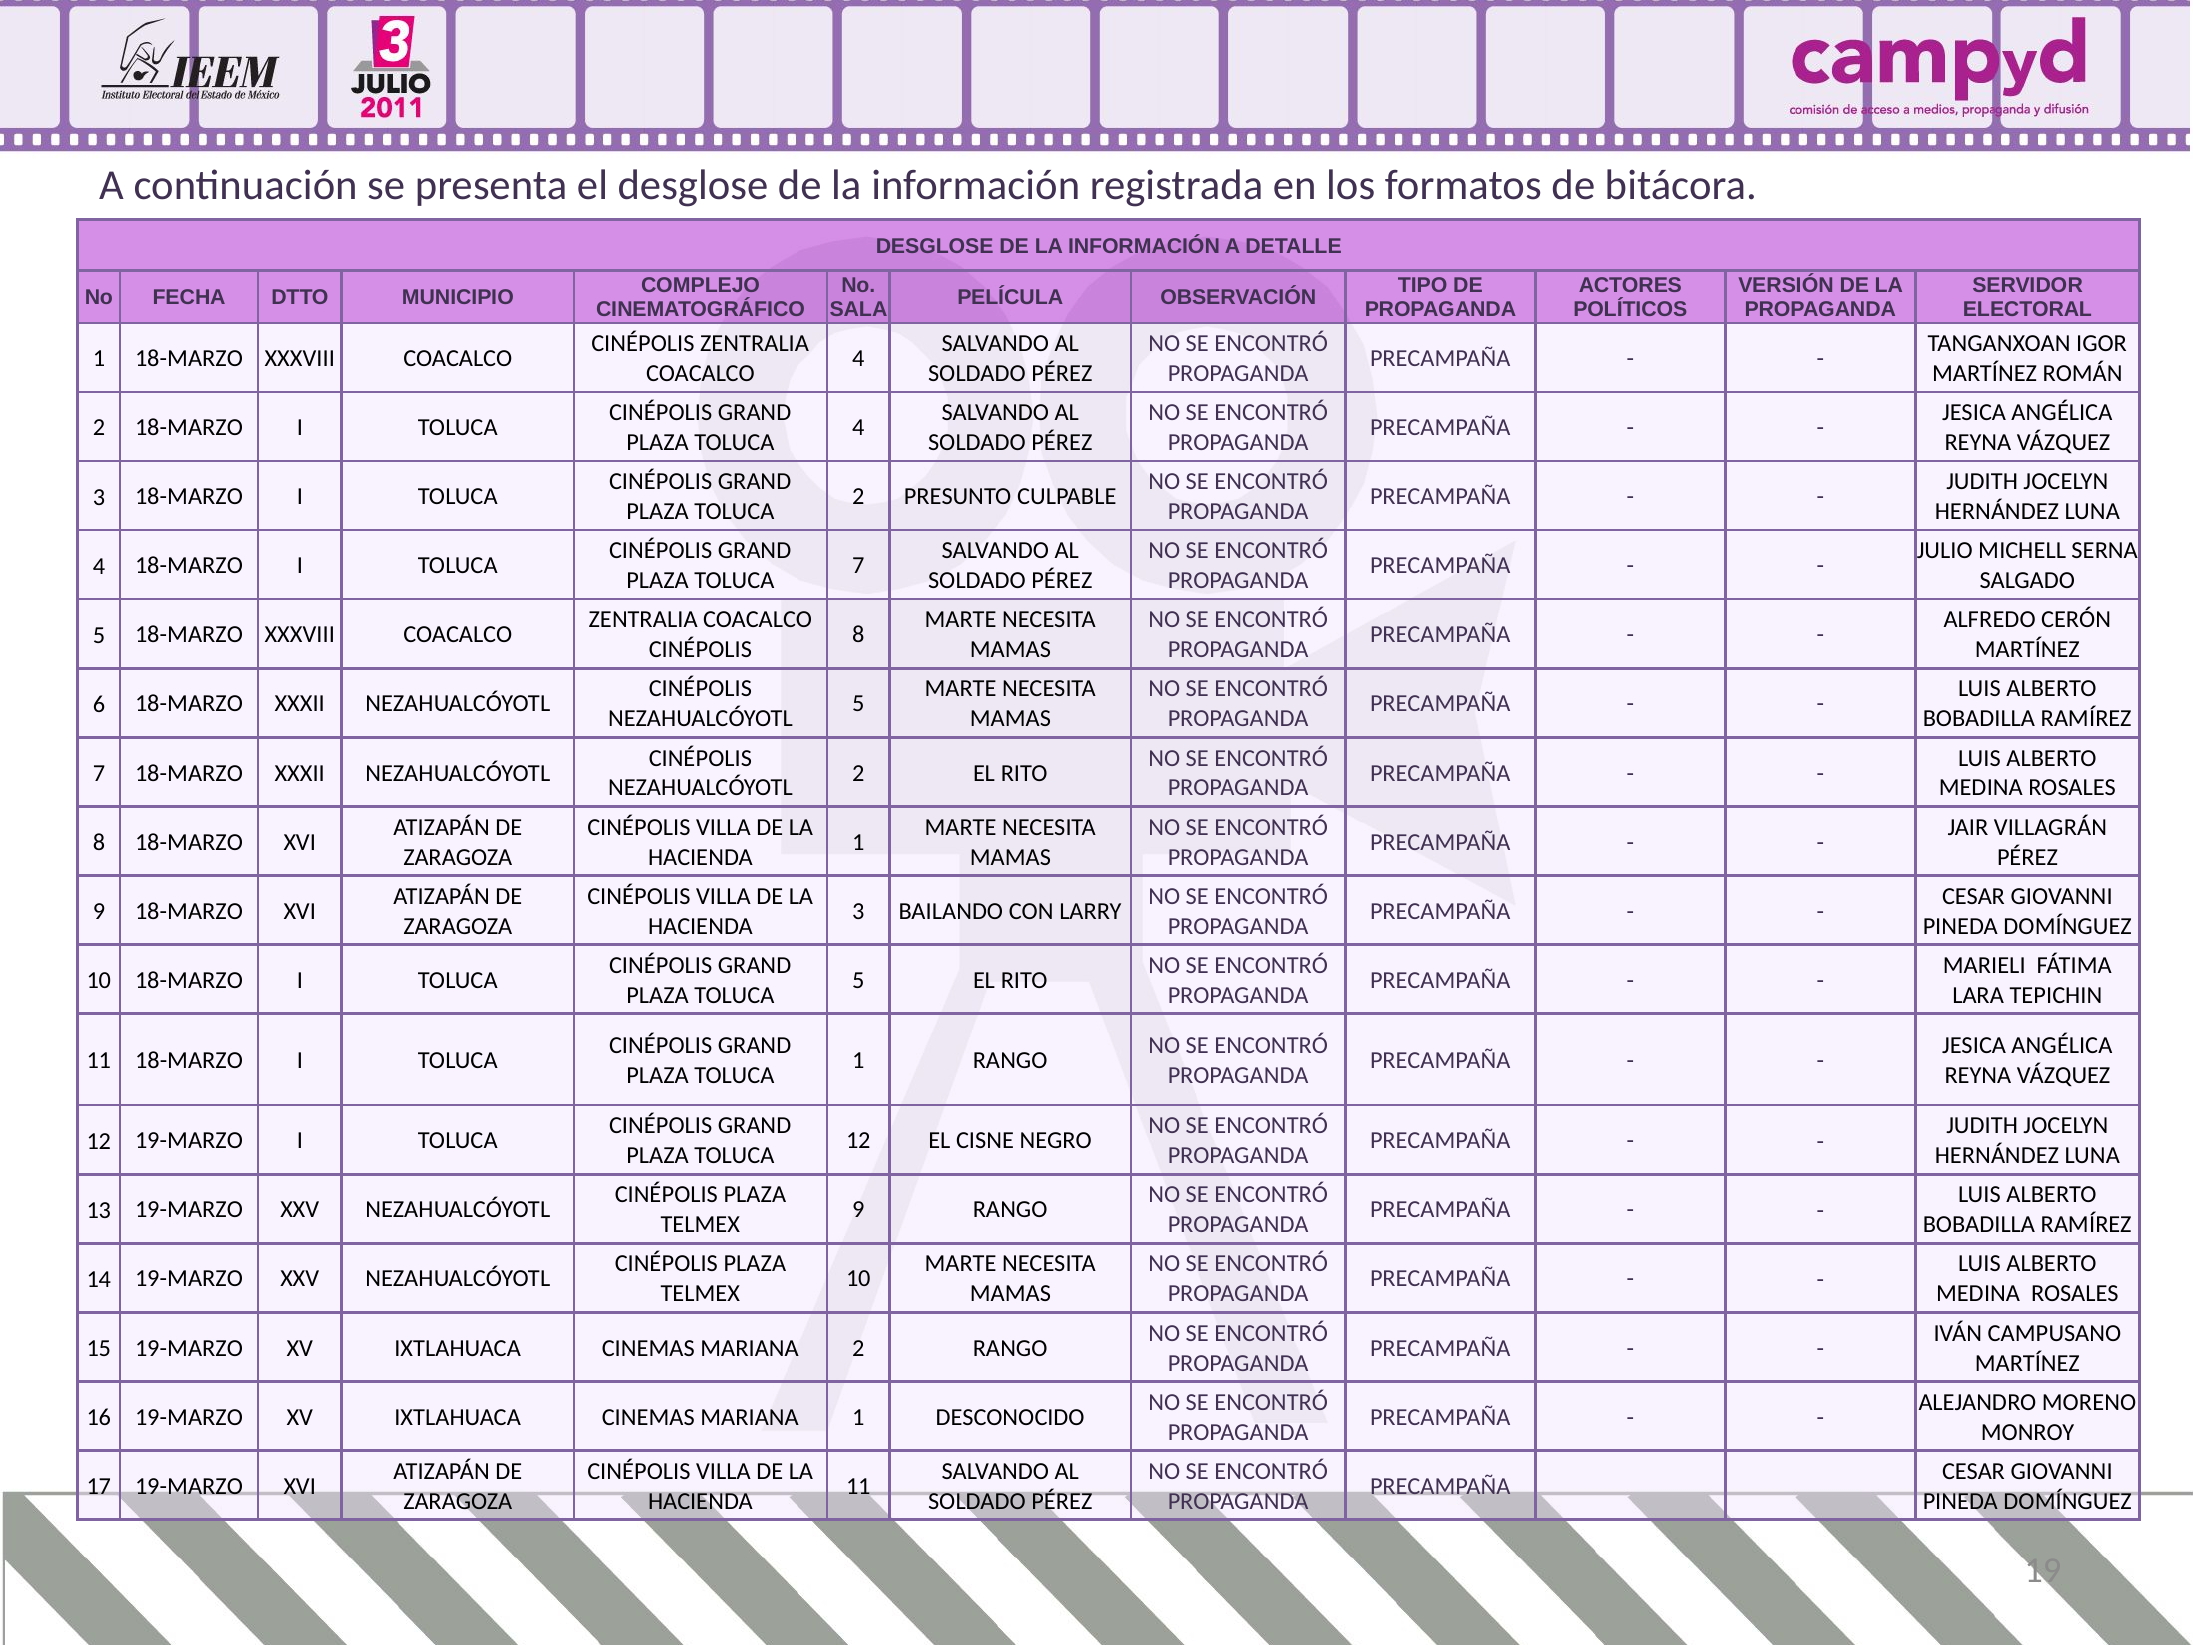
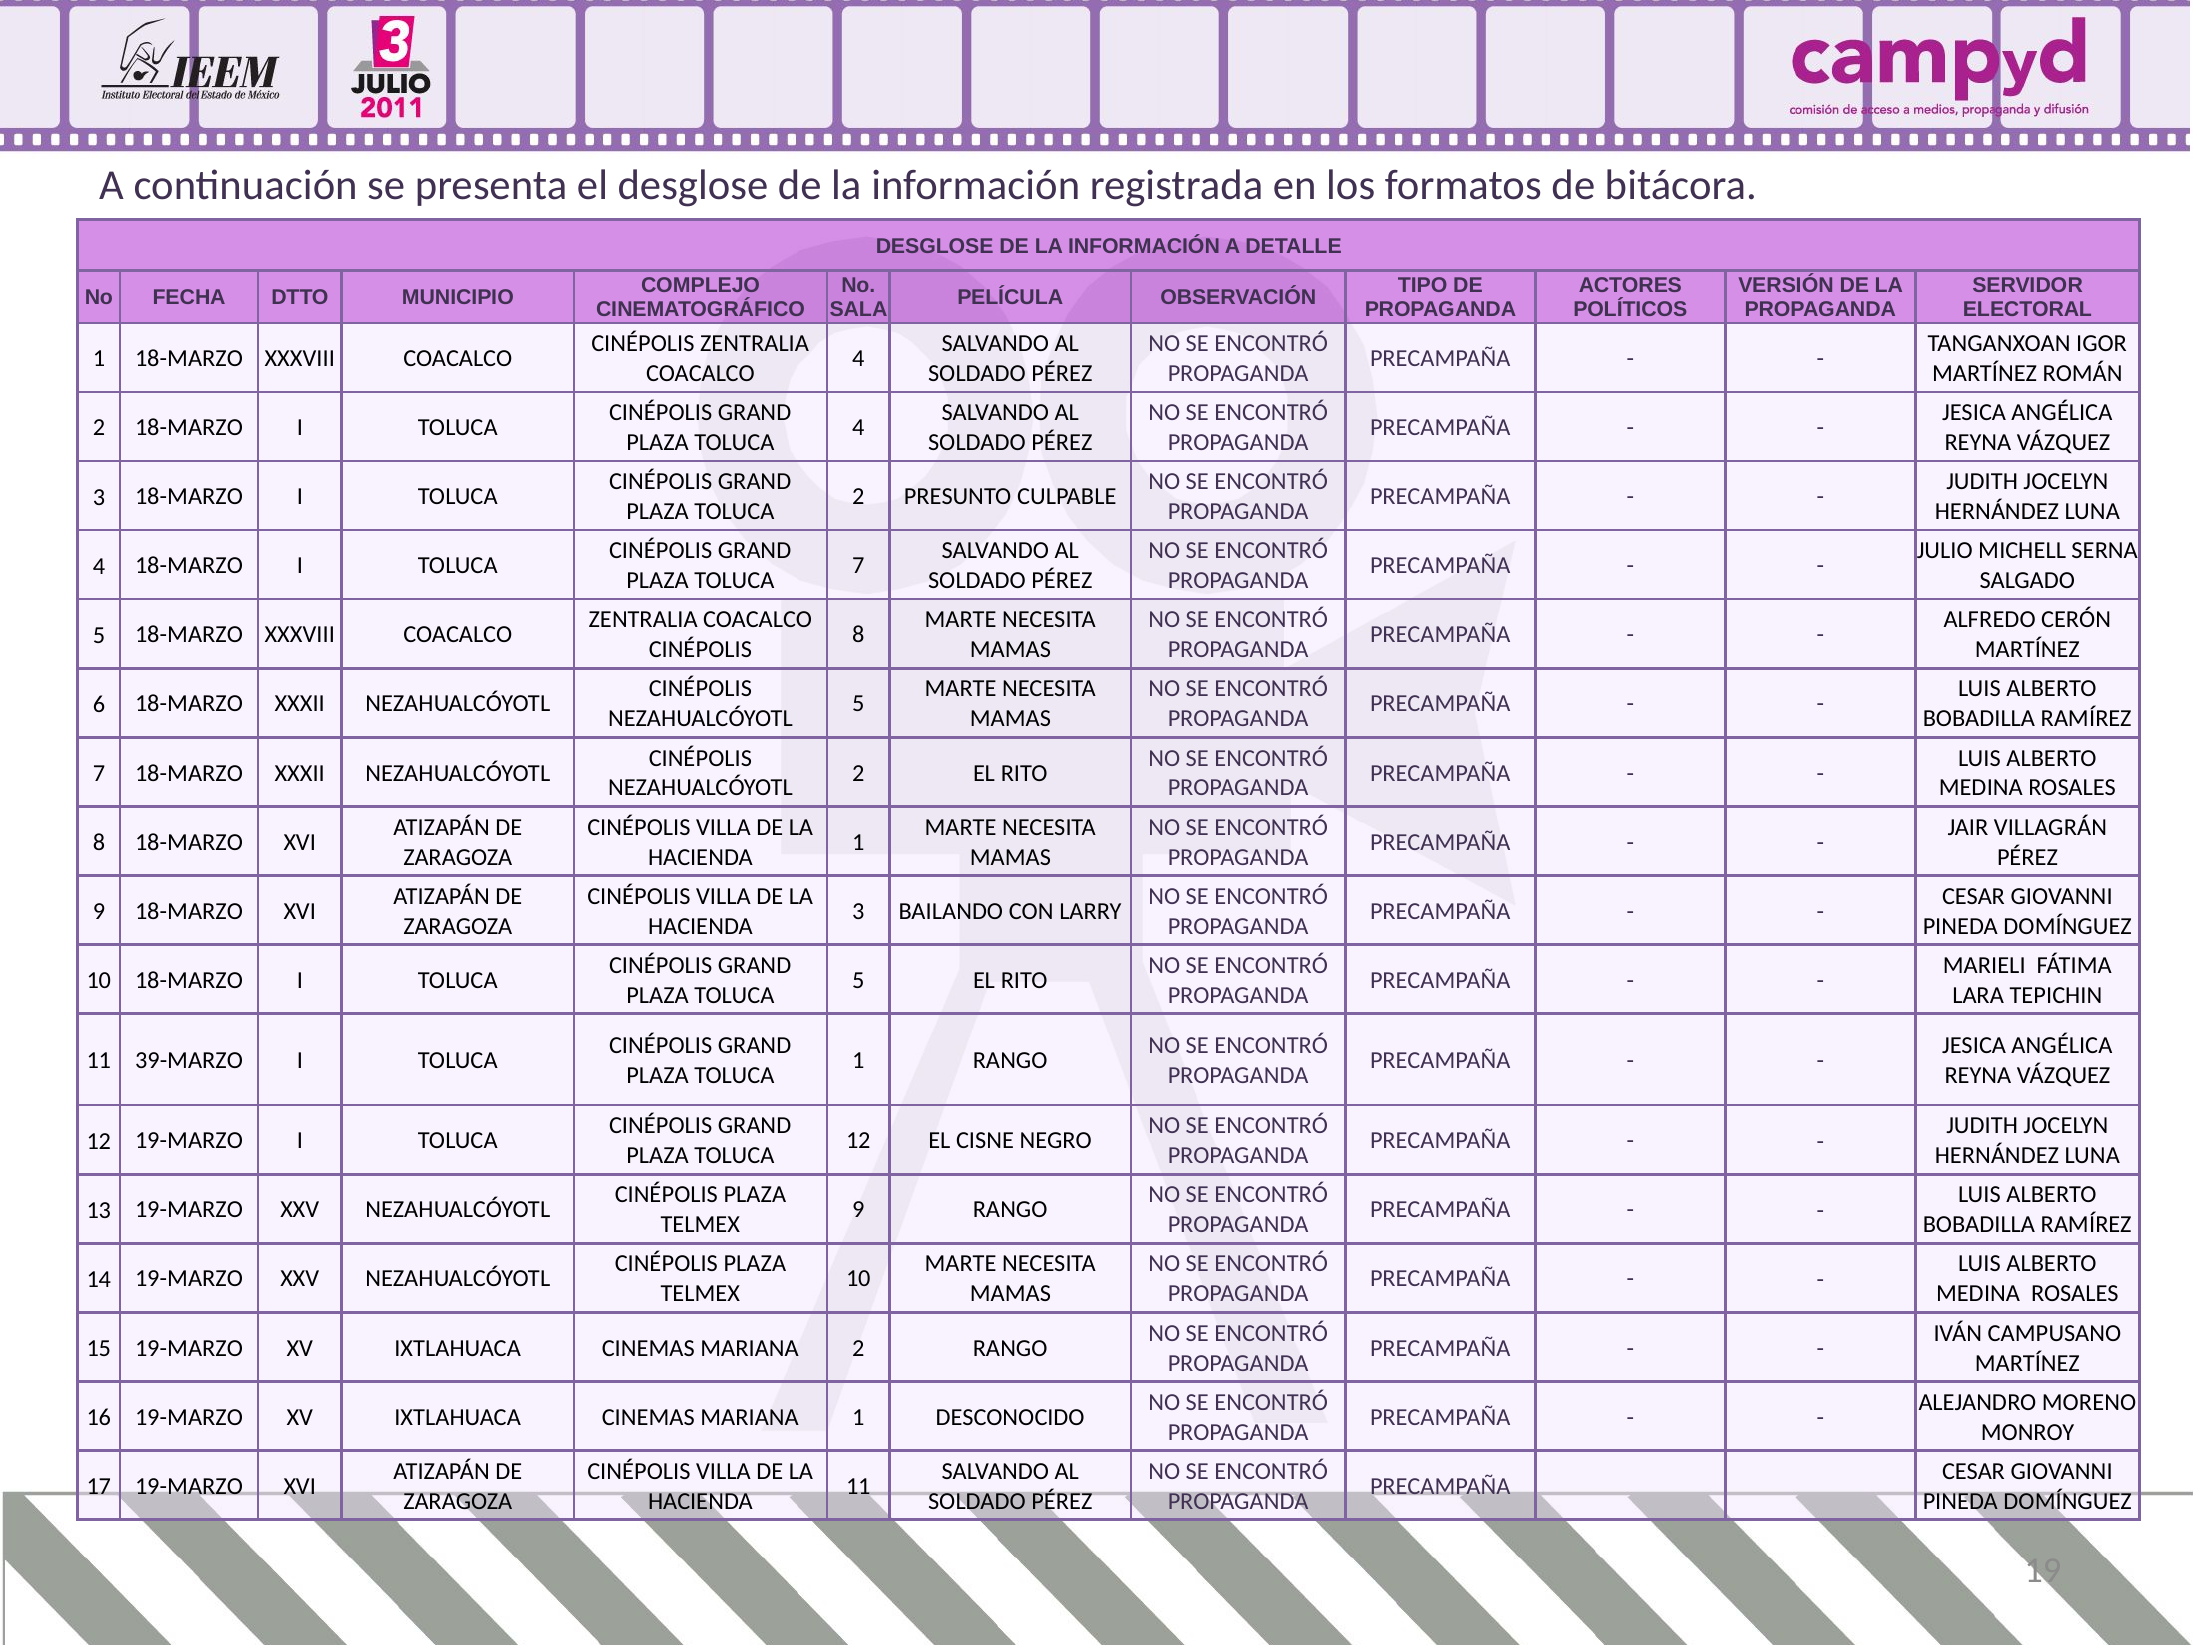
11 18-MARZO: 18-MARZO -> 39-MARZO (189, 1060)
